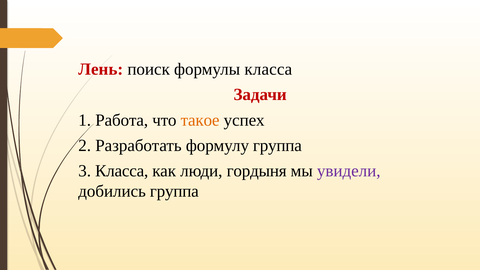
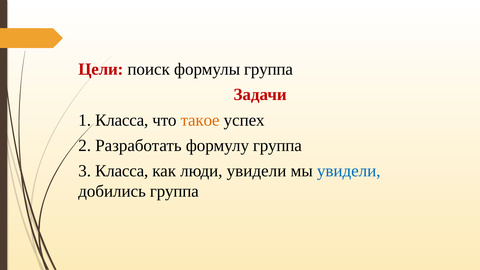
Лень: Лень -> Цели (101, 69)
формулы класса: класса -> группа (268, 69)
1 Работа: Работа -> Класса (122, 120)
люди гордыня: гордыня -> увидели (257, 171)
увидели colour: purple -> blue (349, 171)
